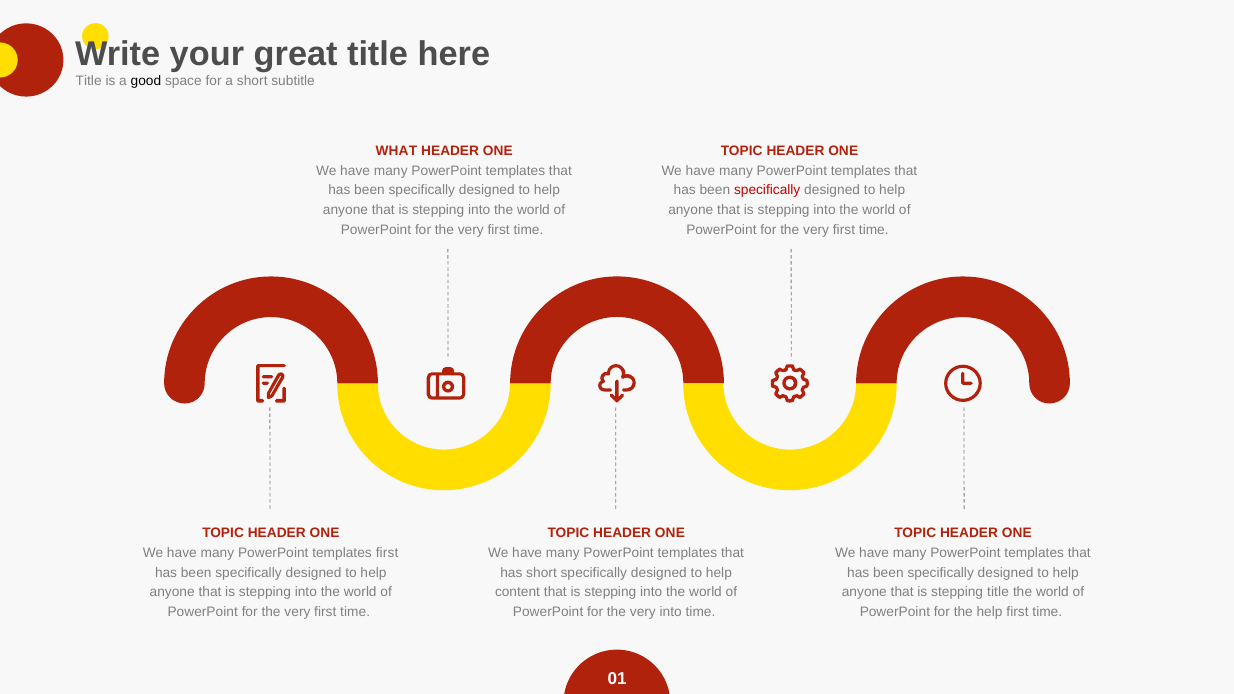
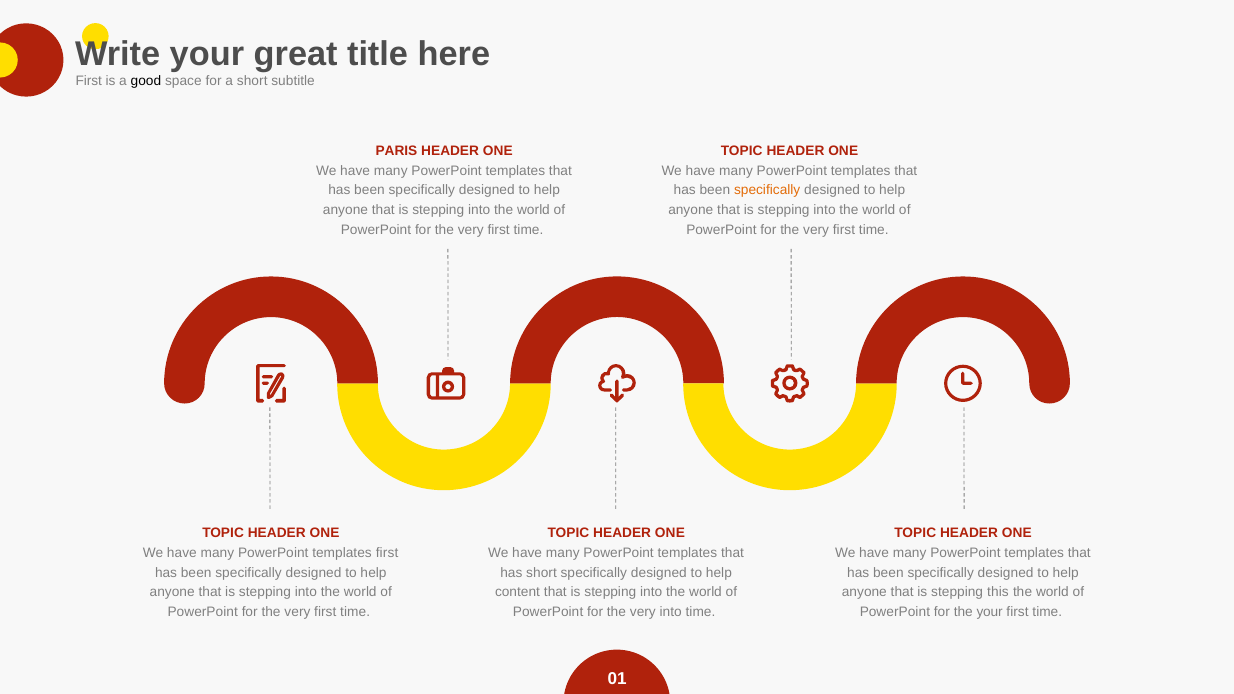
Title: Title -> First (89, 81)
WHAT: WHAT -> PARIS (396, 151)
specifically colour: red -> orange (767, 190)
stepping title: title -> this (998, 592)
the help: help -> your (990, 612)
